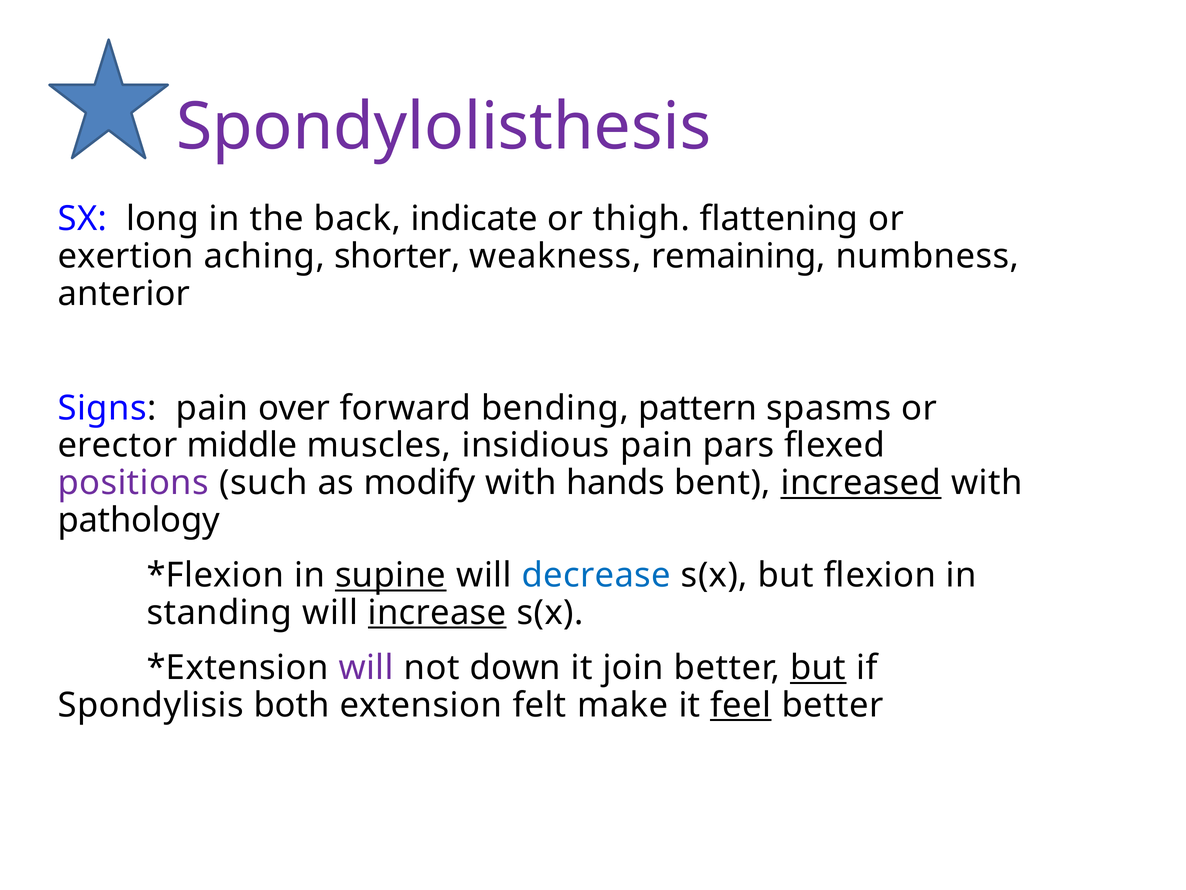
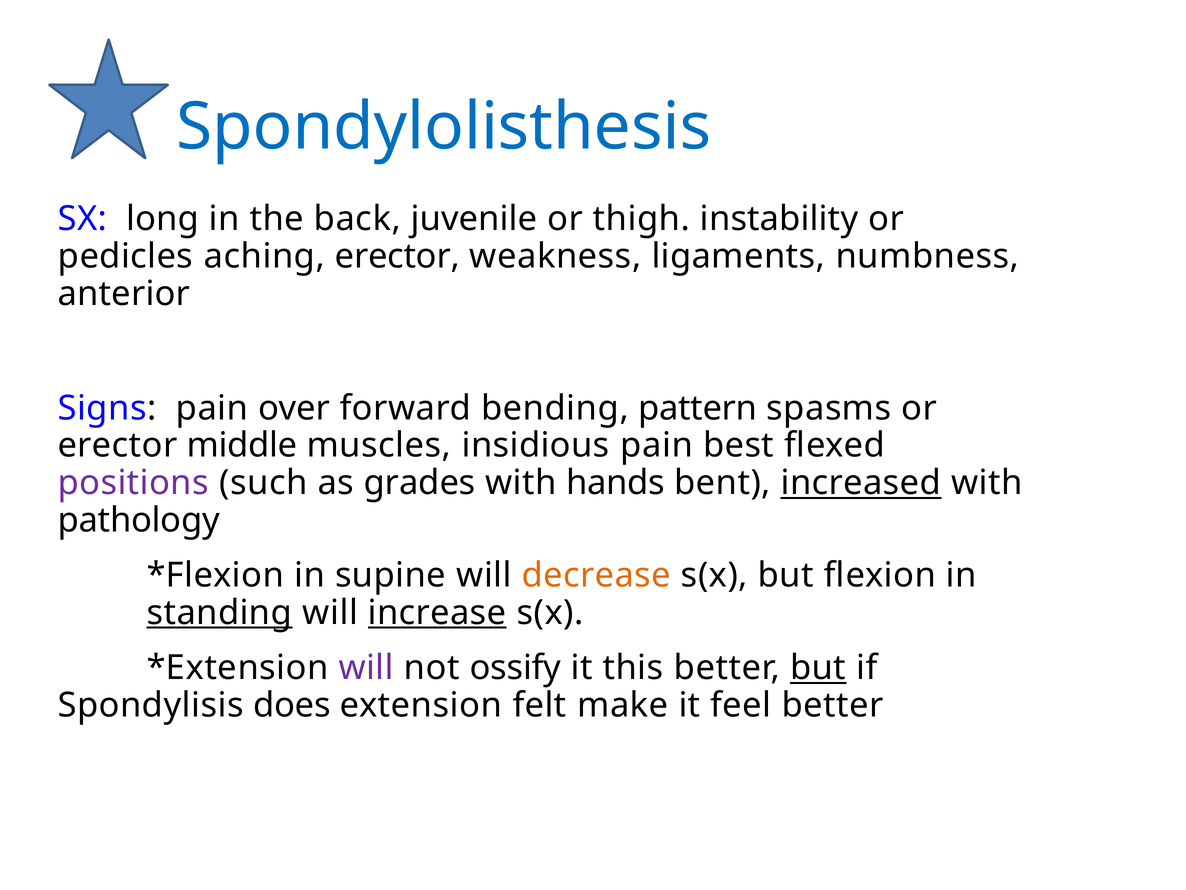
Spondylolisthesis colour: purple -> blue (444, 127)
indicate: indicate -> juvenile (474, 219)
flattening: flattening -> instability (779, 219)
exertion: exertion -> pedicles (125, 256)
aching shorter: shorter -> erector (397, 256)
remaining: remaining -> ligaments (738, 256)
pars: pars -> best (738, 445)
modify: modify -> grades (420, 483)
supine underline: present -> none (390, 575)
decrease colour: blue -> orange (596, 575)
standing underline: none -> present (219, 612)
down: down -> ossify (515, 668)
join: join -> this (633, 668)
both: both -> does (292, 705)
feel underline: present -> none (741, 705)
